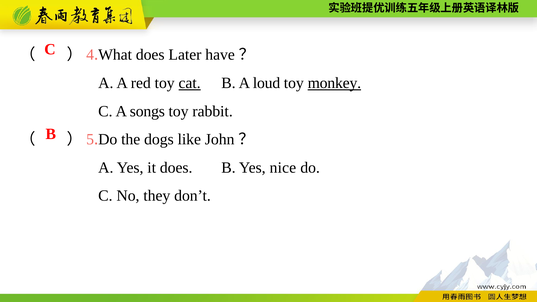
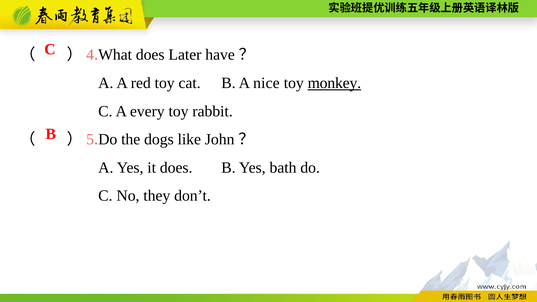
cat underline: present -> none (190, 83)
loud: loud -> nice (266, 83)
songs: songs -> every (147, 111)
nice: nice -> bath (283, 168)
